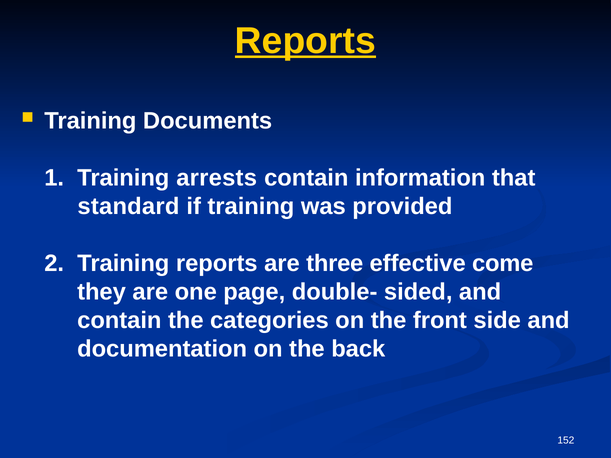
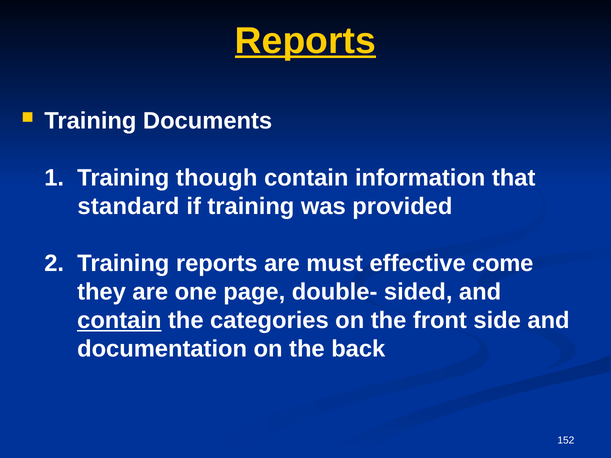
arrests: arrests -> though (217, 178)
three: three -> must (335, 263)
contain underline: none -> present (119, 321)
